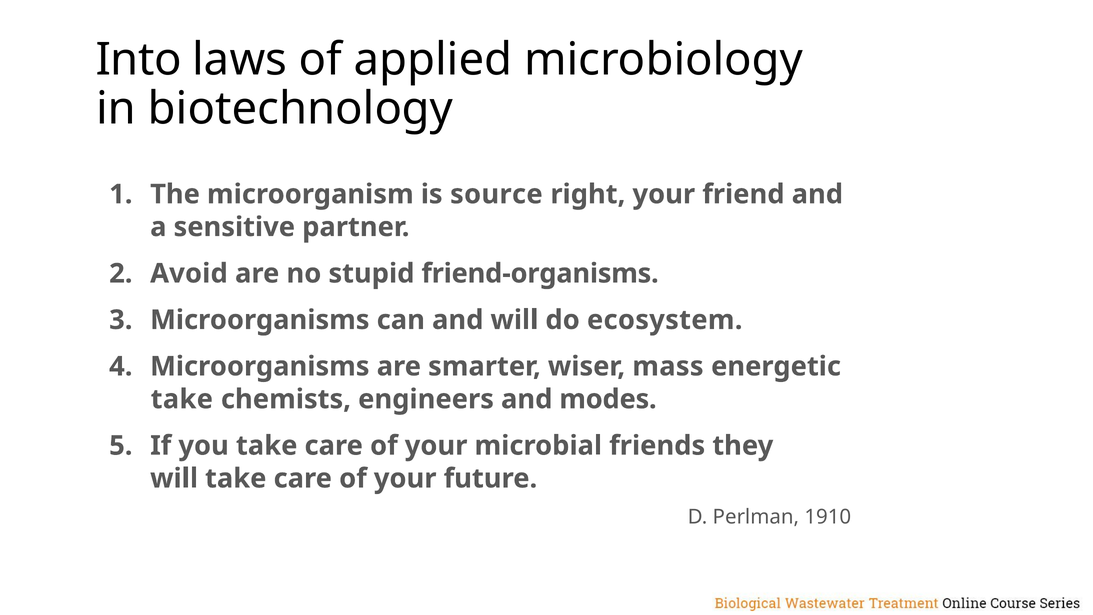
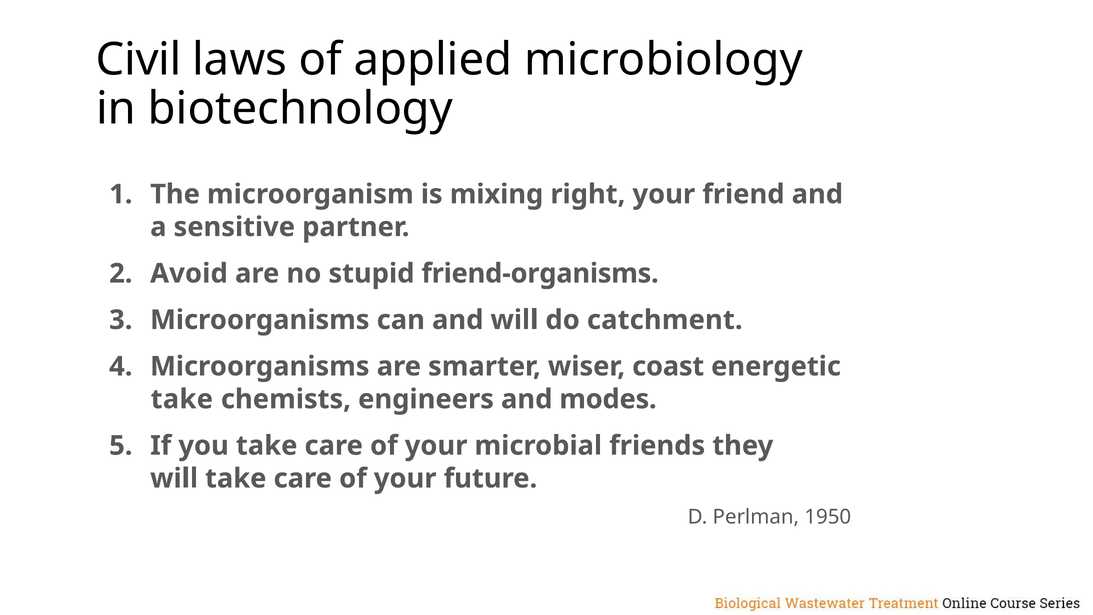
Into: Into -> Civil (139, 60)
source: source -> mixing (497, 194)
ecosystem: ecosystem -> catchment (665, 320)
mass: mass -> coast (668, 366)
1910: 1910 -> 1950 (828, 517)
